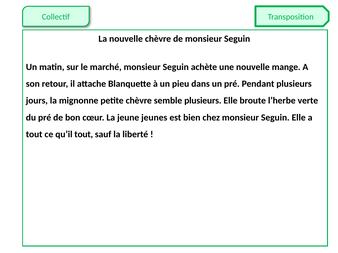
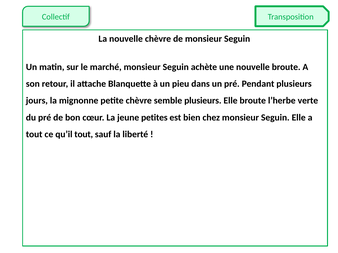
nouvelle mange: mange -> broute (286, 67)
jeunes: jeunes -> petites (154, 118)
